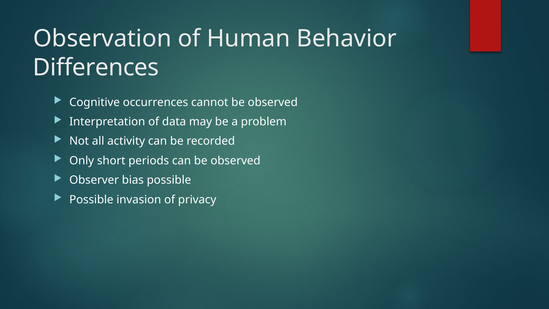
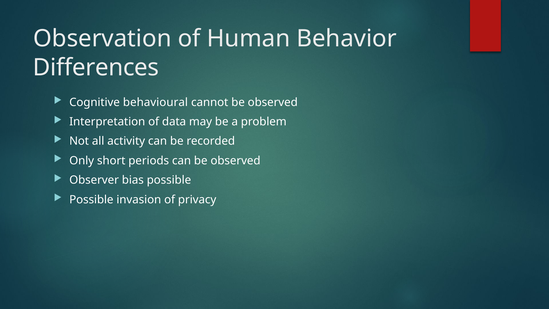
occurrences: occurrences -> behavioural (155, 102)
